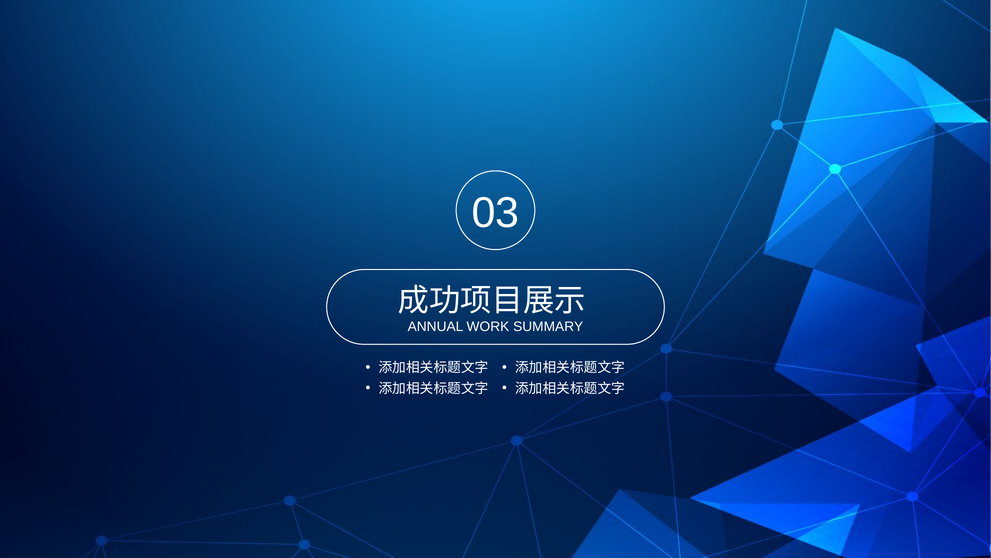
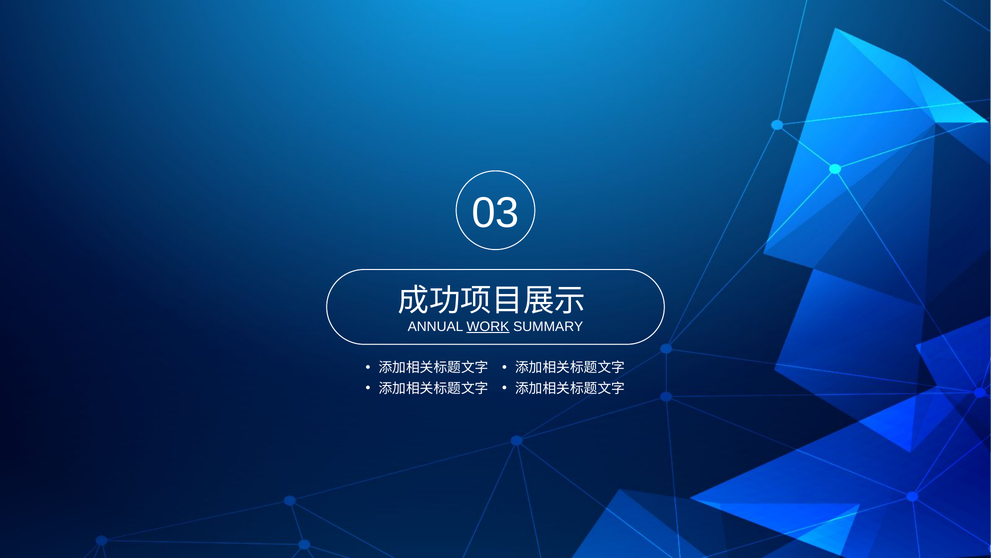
WORK underline: none -> present (488, 326)
